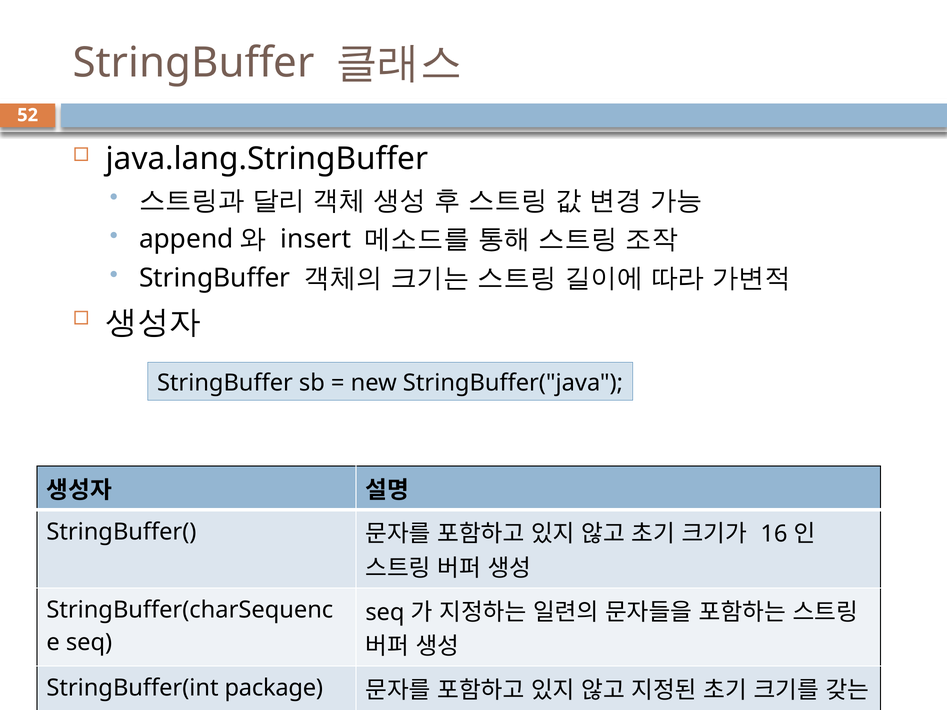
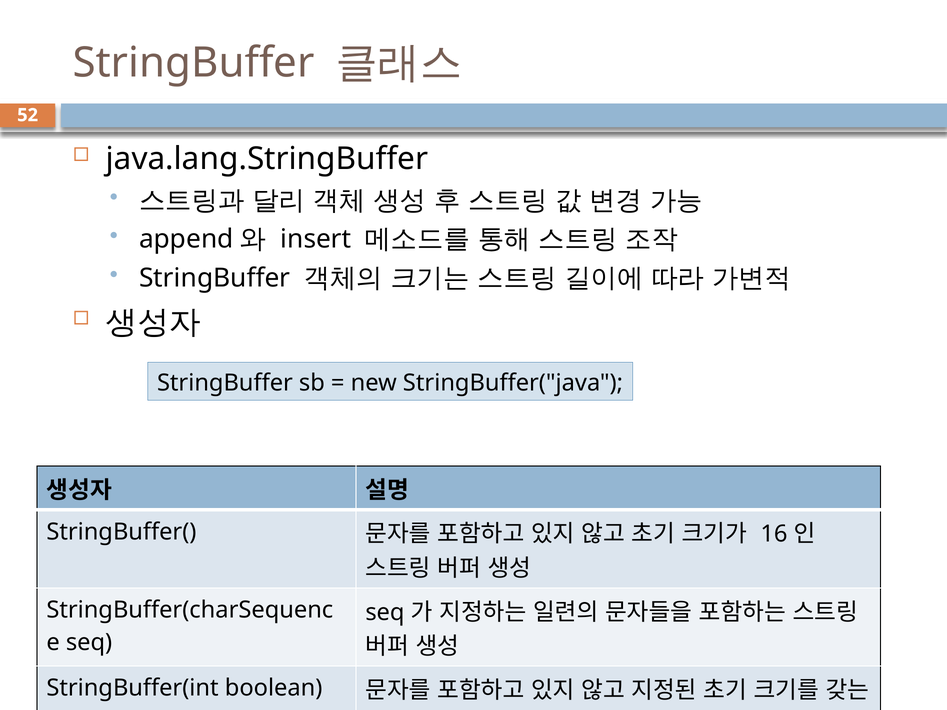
package: package -> boolean (274, 688)
